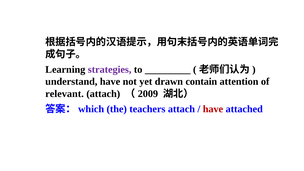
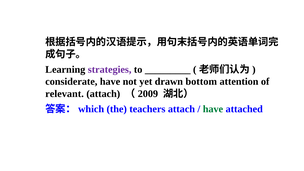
understand: understand -> considerate (71, 82)
contain: contain -> bottom (201, 82)
have colour: red -> green (213, 109)
